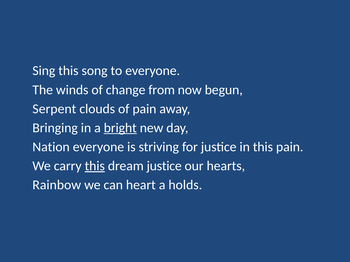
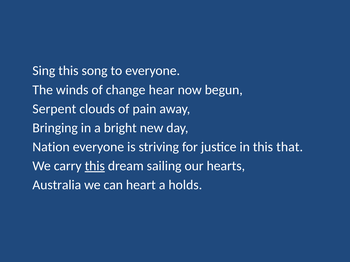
from: from -> hear (162, 90)
bright underline: present -> none (120, 128)
this pain: pain -> that (290, 147)
dream justice: justice -> sailing (164, 166)
Rainbow: Rainbow -> Australia (57, 185)
